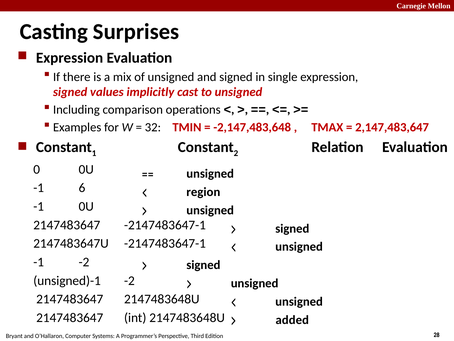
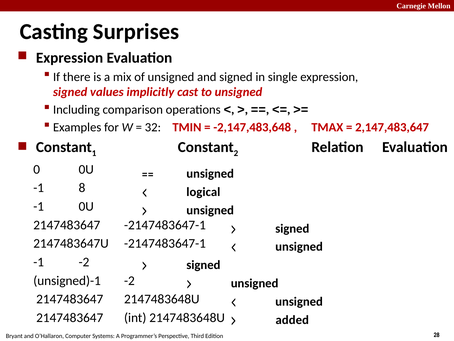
6: 6 -> 8 (82, 188)
region: region -> logical (203, 192)
